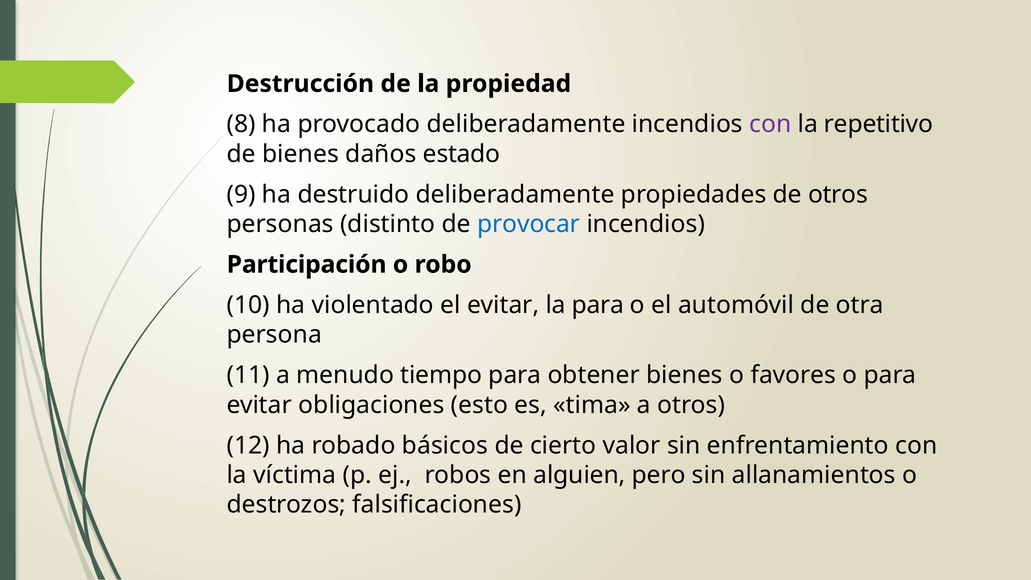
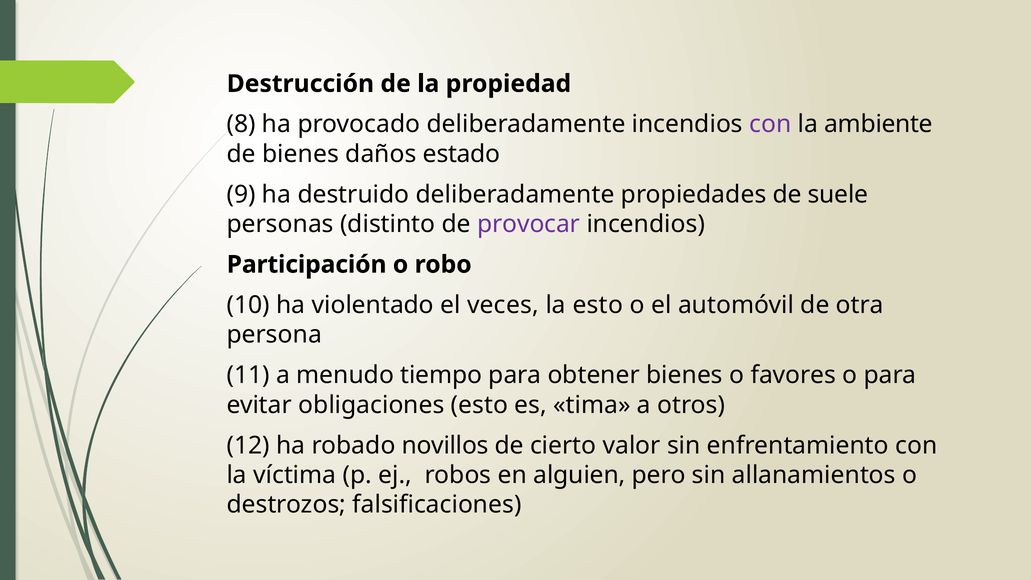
repetitivo: repetitivo -> ambiente (879, 124)
de otros: otros -> suele (838, 194)
provocar colour: blue -> purple (529, 224)
el evitar: evitar -> veces (503, 305)
la para: para -> esto (598, 305)
básicos: básicos -> novillos (445, 445)
